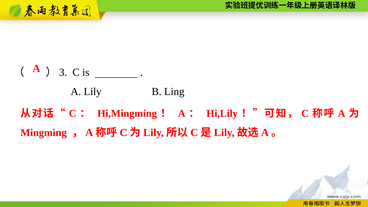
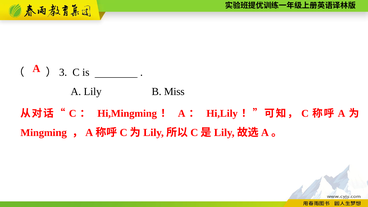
Ling: Ling -> Miss (174, 92)
